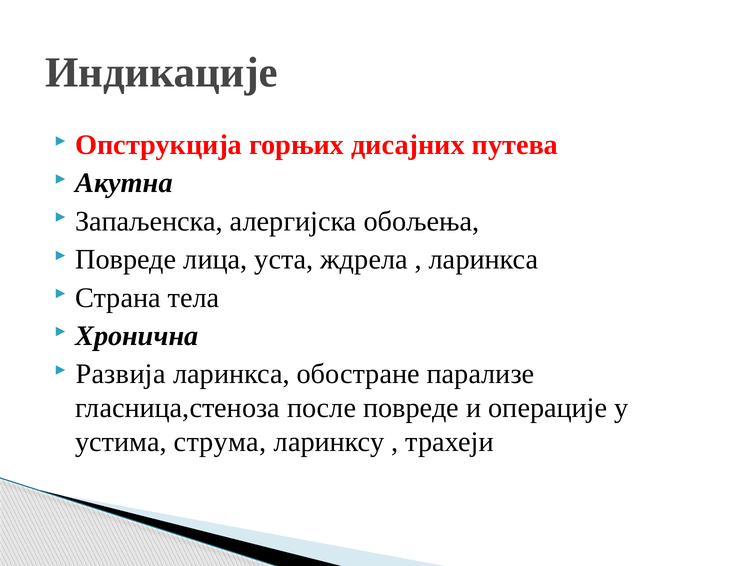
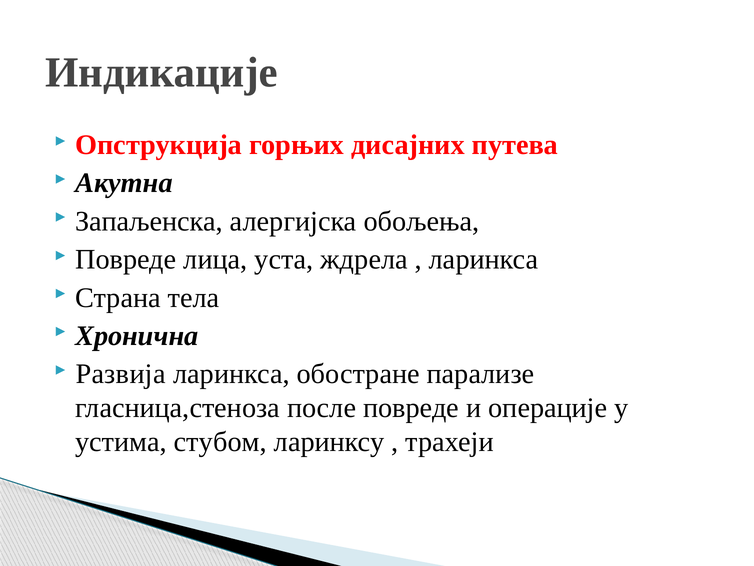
струма: струма -> стубом (220, 442)
